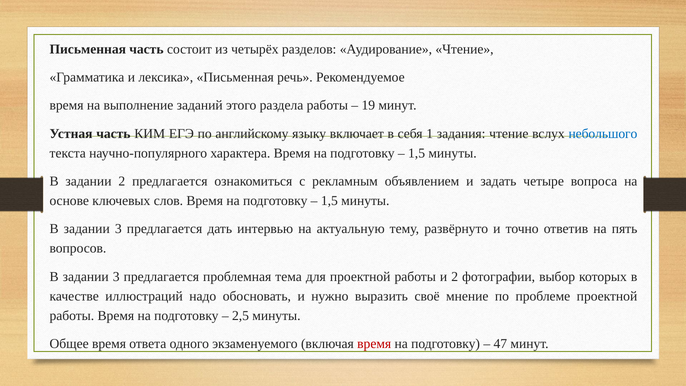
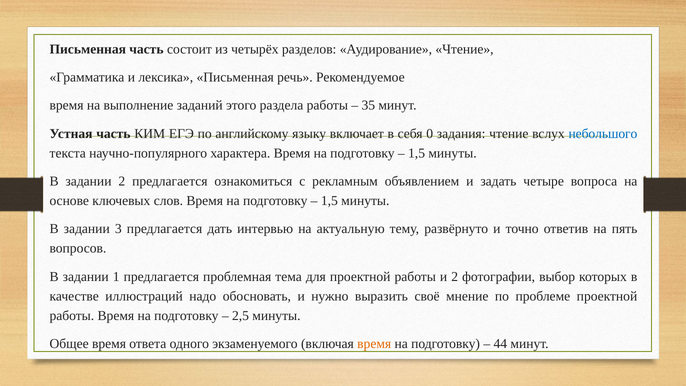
19: 19 -> 35 (368, 105)
1: 1 -> 0 (430, 134)
3: 3 -> 1 (116, 276)
время colour: red -> orange (374, 344)
47: 47 -> 44 (500, 344)
